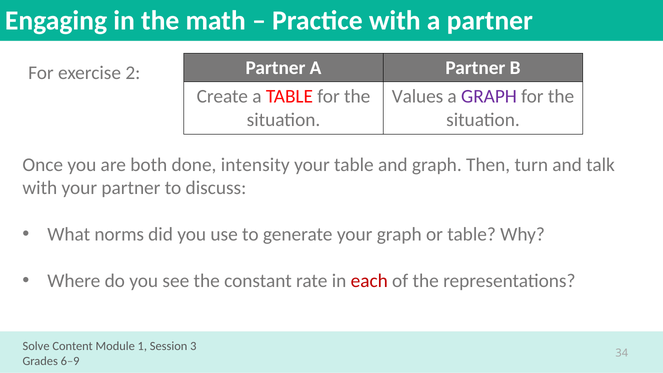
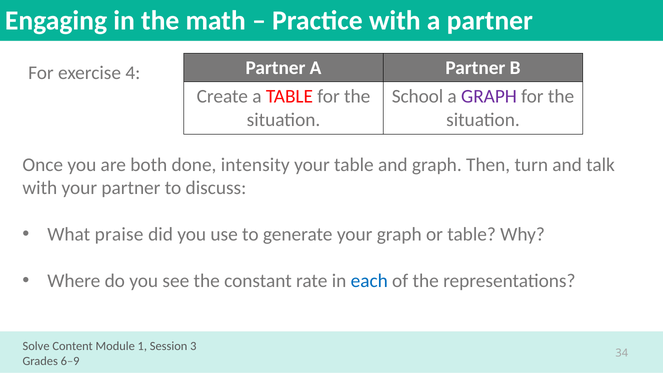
2: 2 -> 4 (133, 73)
Values: Values -> School (418, 96)
norms: norms -> praise (119, 234)
each colour: red -> blue (369, 281)
